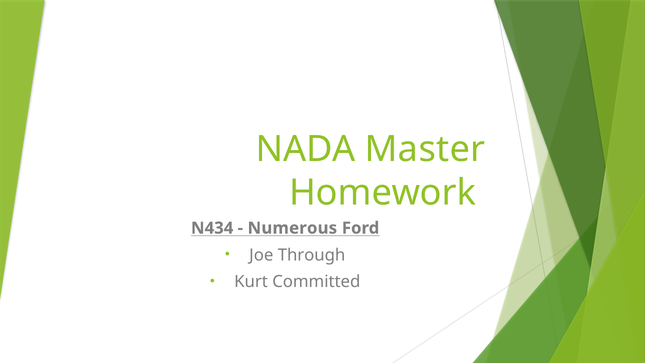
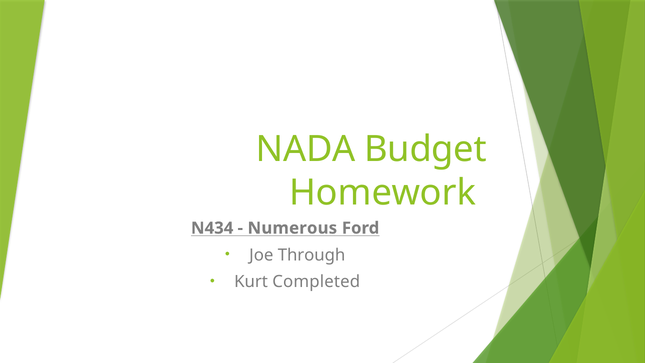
Master: Master -> Budget (425, 149)
Committed: Committed -> Completed (316, 282)
